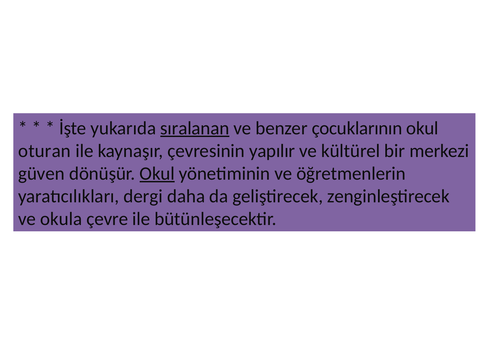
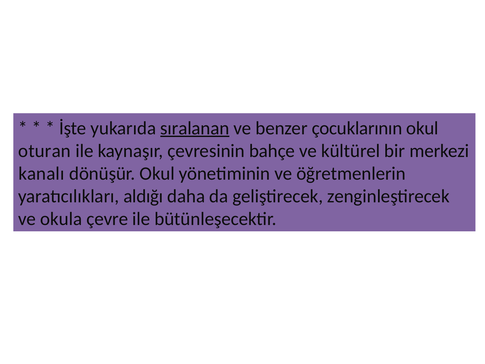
yapılır: yapılır -> bahçe (272, 151)
güven: güven -> kanalı (41, 173)
Okul underline: present -> none (157, 173)
dergi: dergi -> aldığı (143, 196)
